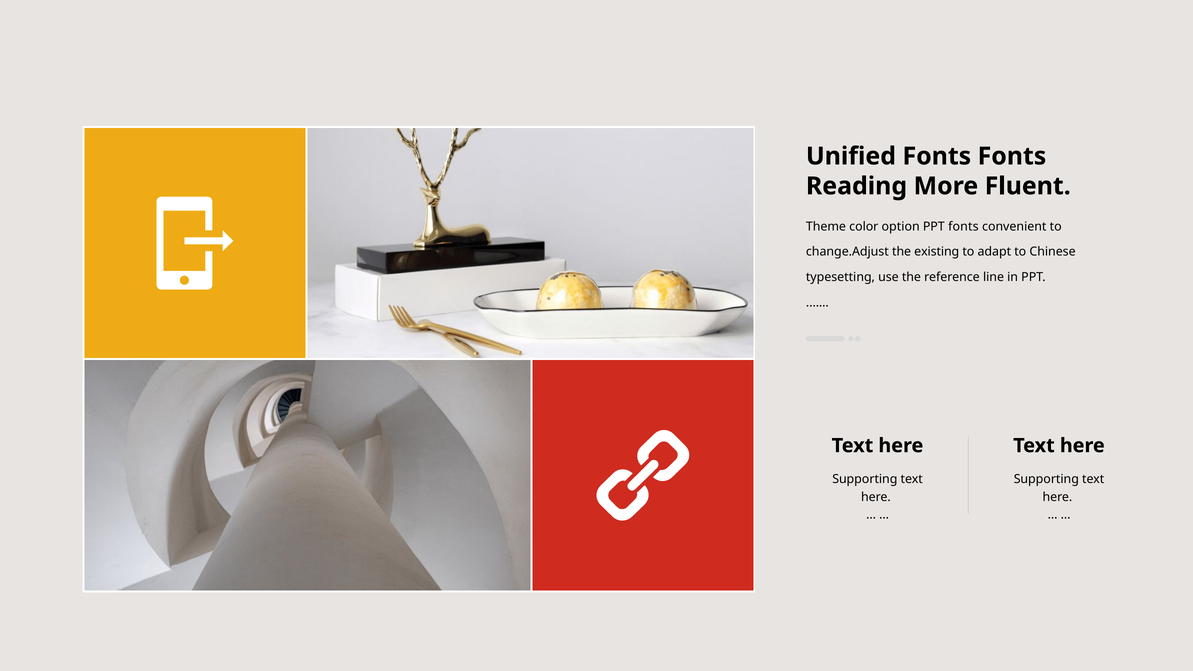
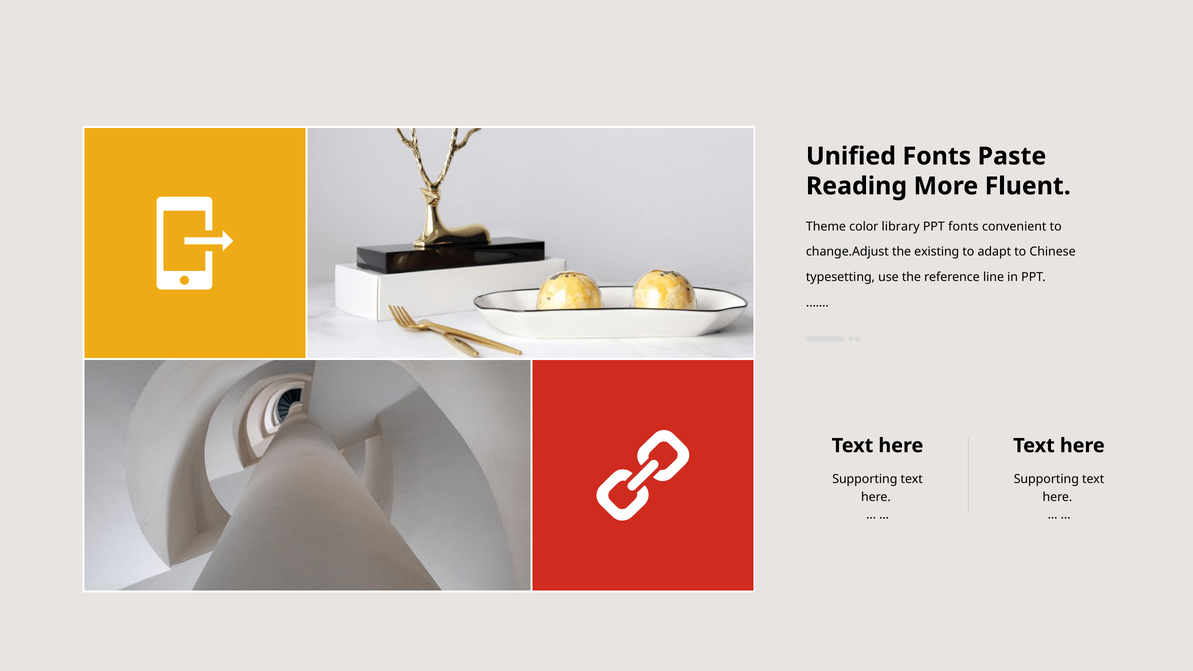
Fonts Fonts: Fonts -> Paste (1012, 156)
option: option -> library (901, 226)
